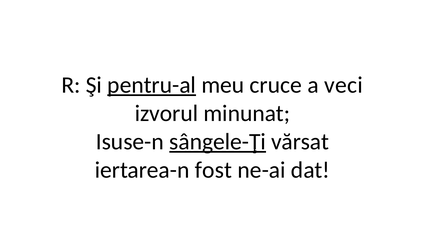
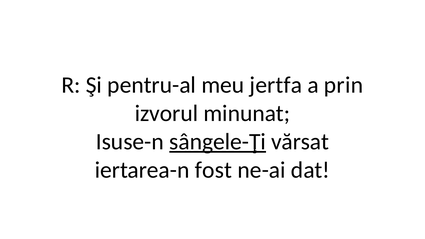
pentru-al underline: present -> none (152, 85)
cruce: cruce -> jertfa (276, 85)
veci: veci -> prin (344, 85)
